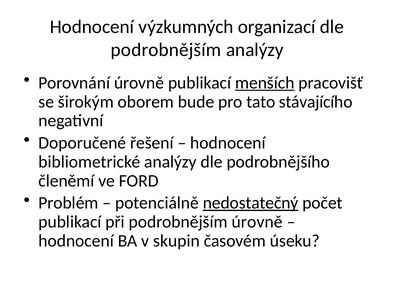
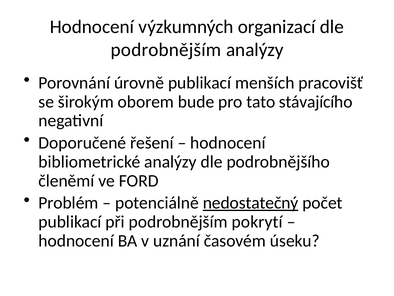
menších underline: present -> none (265, 83)
podrobnějším úrovně: úrovně -> pokrytí (257, 221)
skupin: skupin -> uznání (176, 240)
